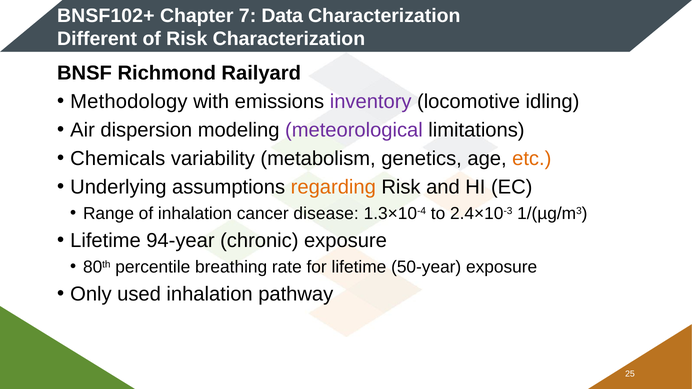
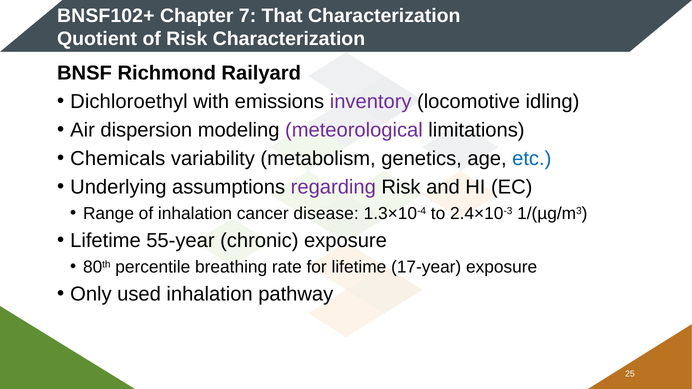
Data: Data -> That (282, 16)
Different: Different -> Quotient (97, 39)
Methodology: Methodology -> Dichloroethyl (129, 102)
etc colour: orange -> blue (532, 159)
regarding colour: orange -> purple (333, 187)
94-year: 94-year -> 55-year (180, 241)
50-year: 50-year -> 17-year (426, 267)
